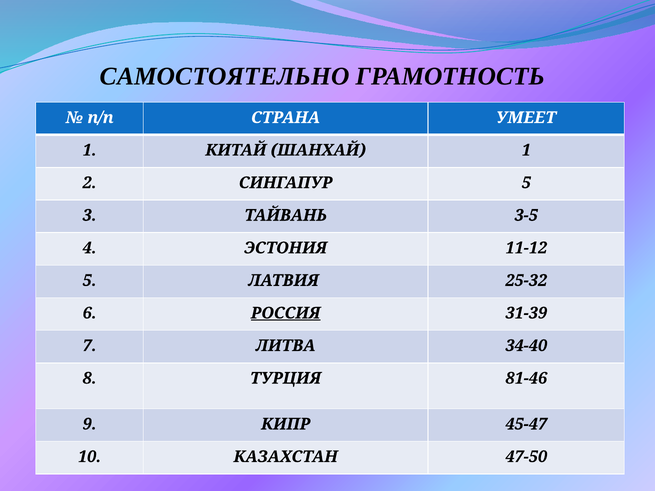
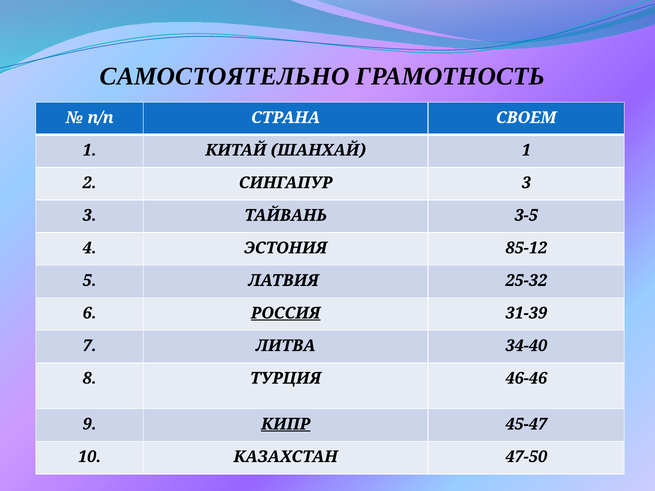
УМЕЕТ: УМЕЕТ -> СВОЕМ (526, 118)
СИНГАПУР 5: 5 -> 3 (526, 183)
11-12: 11-12 -> 85-12 (526, 248)
81-46: 81-46 -> 46-46 (526, 378)
КИПР underline: none -> present (286, 424)
